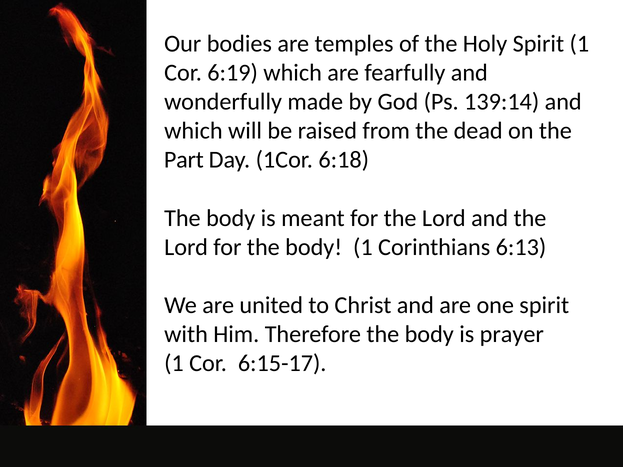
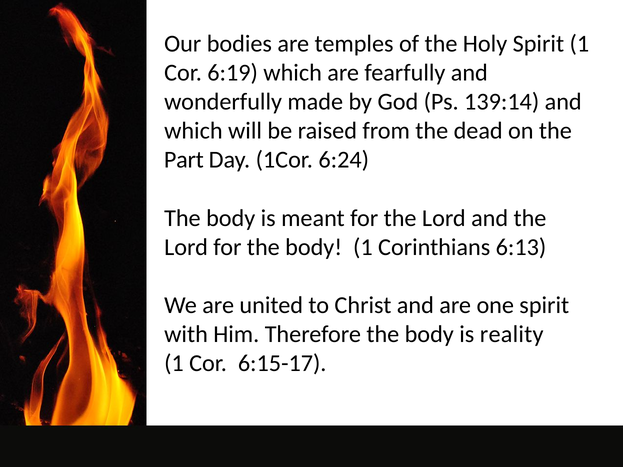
6:18: 6:18 -> 6:24 (344, 160)
prayer: prayer -> reality (512, 335)
